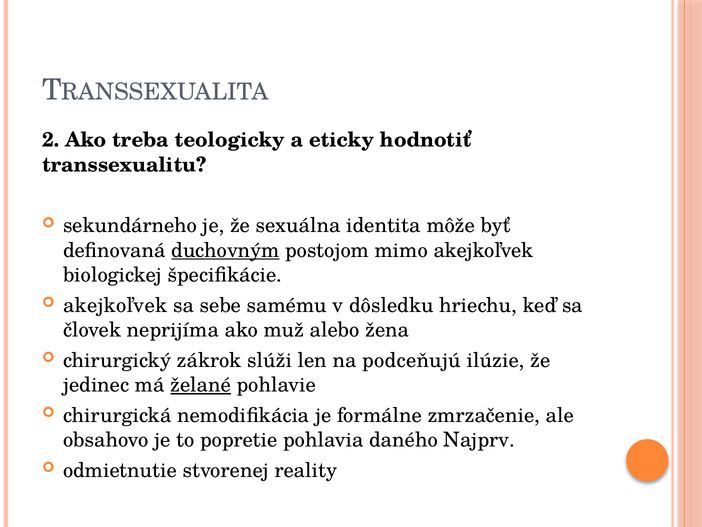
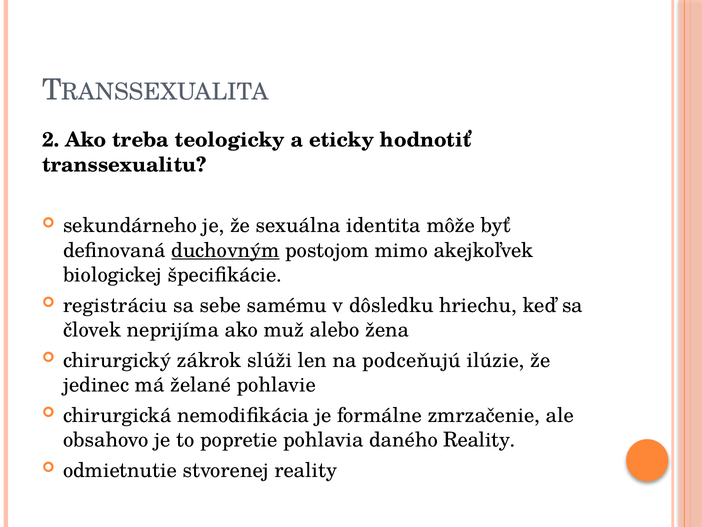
akejkoľvek: akejkoľvek -> registráciu (115, 305)
želané underline: present -> none (201, 385)
daného Najprv: Najprv -> Reality (479, 440)
